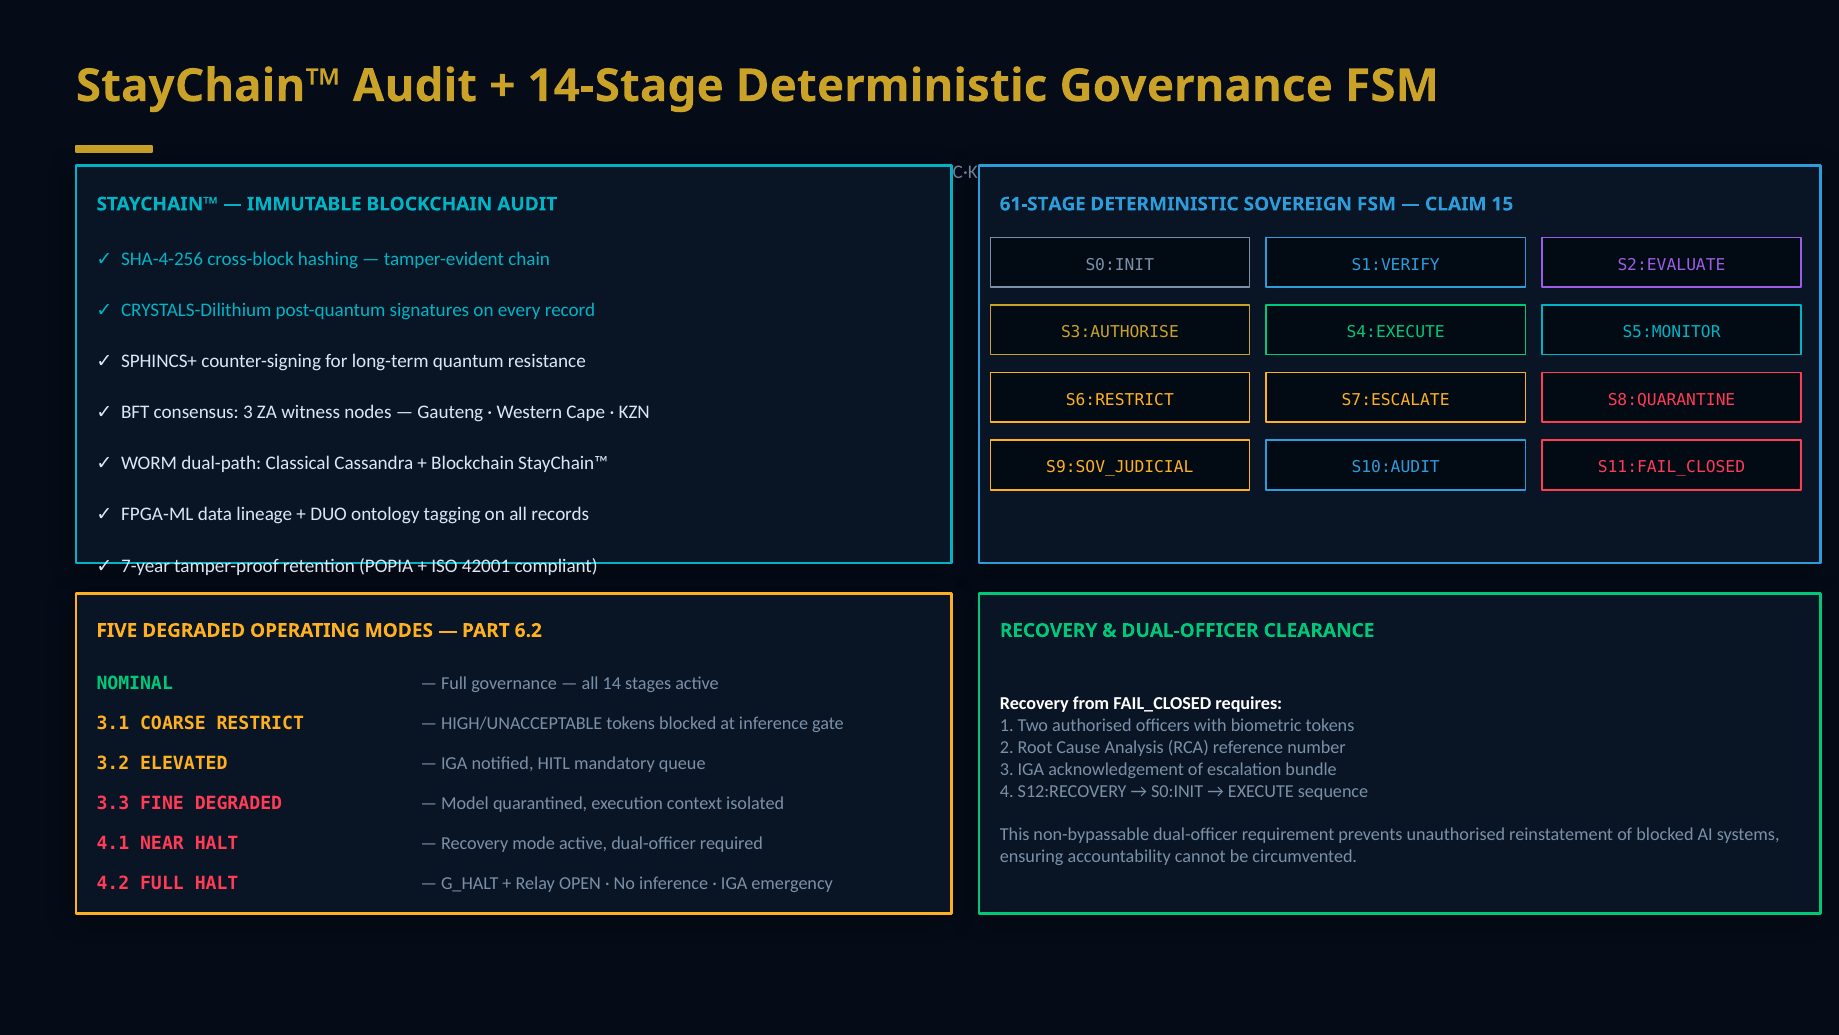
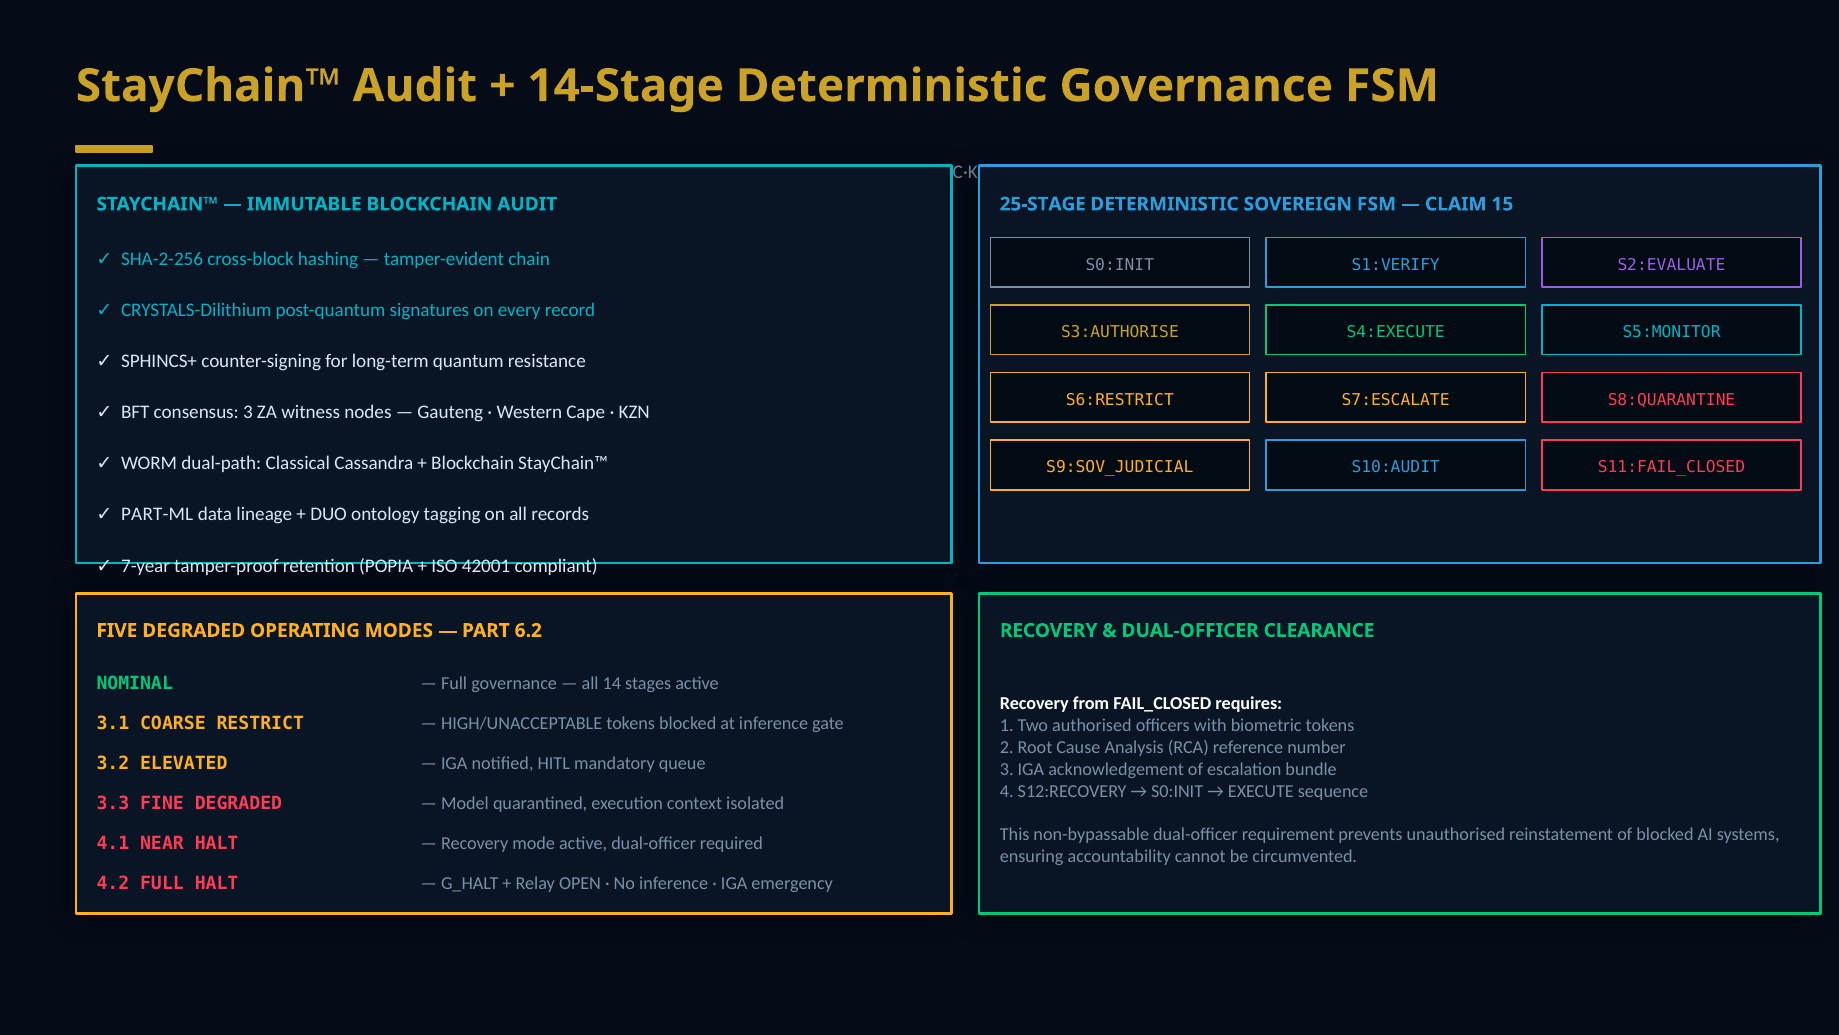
61-STAGE: 61-STAGE -> 25-STAGE (1043, 204)
SHA-4-256: SHA-4-256 -> SHA-2-256 (162, 259)
FPGA-ML: FPGA-ML -> PART-ML (157, 514)
